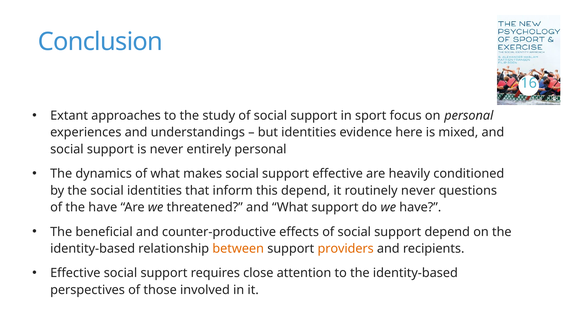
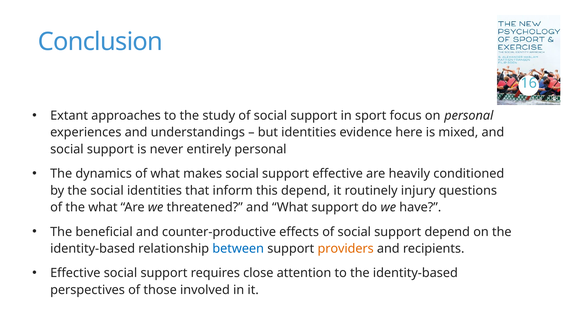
routinely never: never -> injury (418, 190)
the have: have -> what (103, 207)
between colour: orange -> blue (238, 248)
